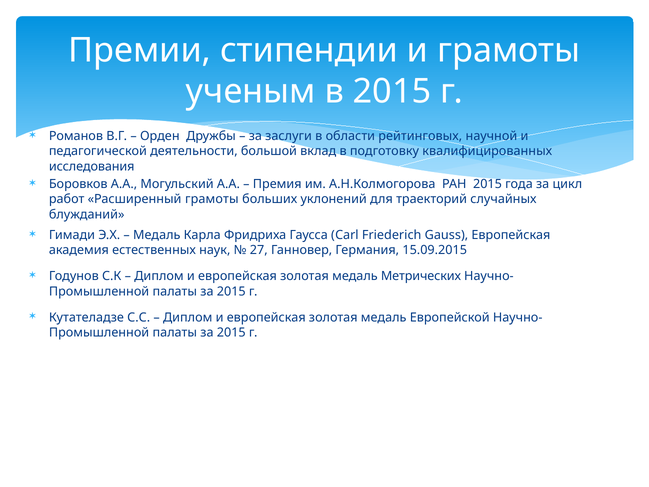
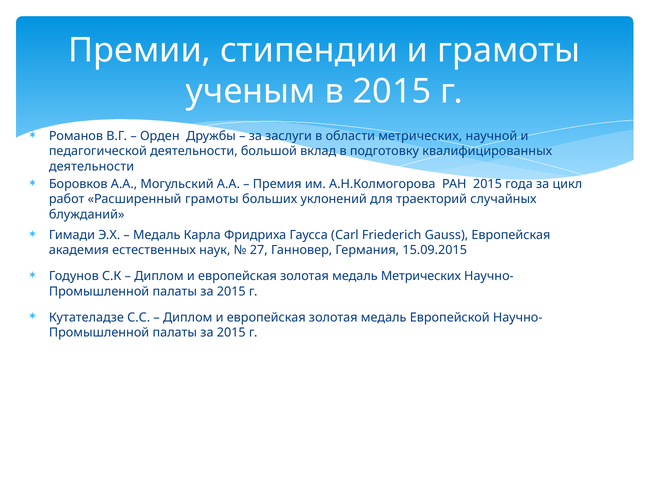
области рейтинговых: рейтинговых -> метрических (420, 136)
исследования: исследования -> деятельности (92, 166)
